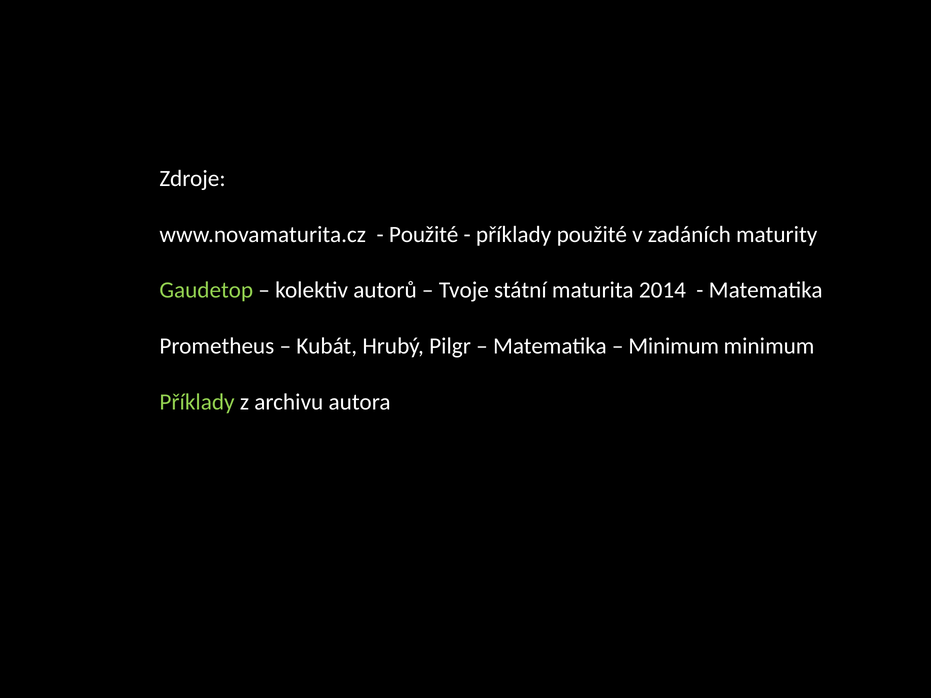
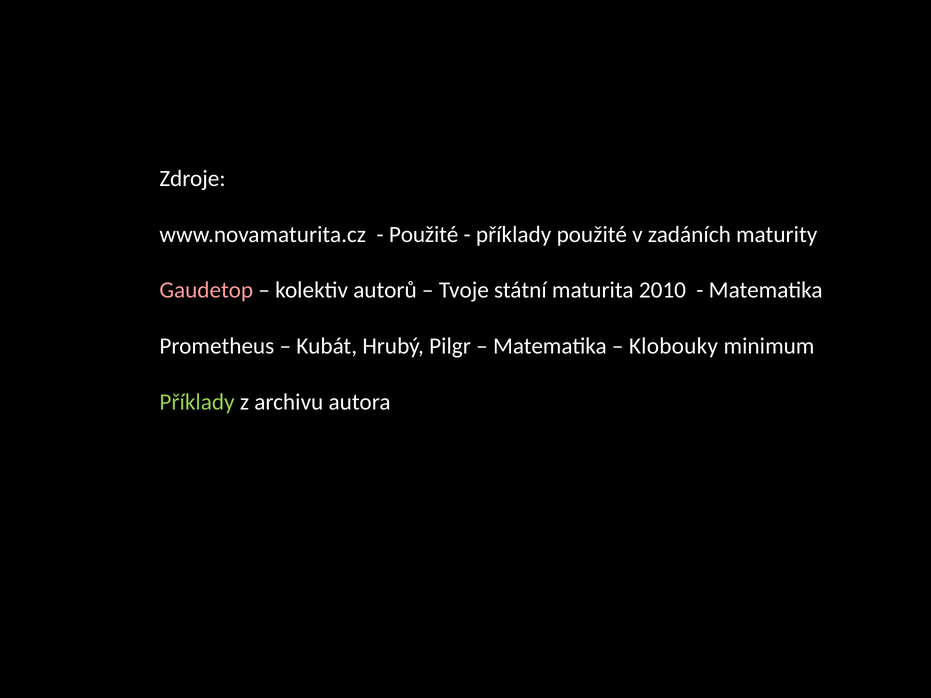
Gaudetop colour: light green -> pink (206, 290)
2014: 2014 -> 2010 (662, 290)
Minimum: Minimum -> Klobouky (673, 346)
